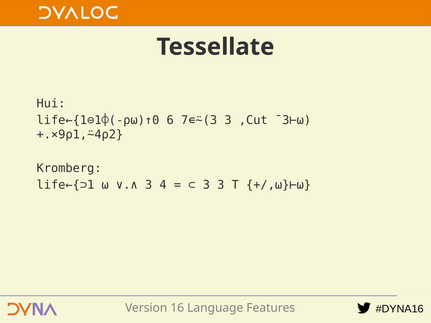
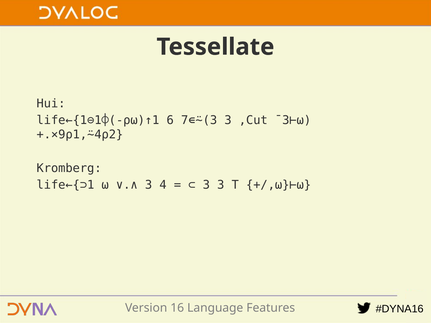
life←{1⊖1⌽(-⍴⍵)↑0: life←{1⊖1⌽(-⍴⍵)↑0 -> life←{1⊖1⌽(-⍴⍵)↑1 (98, 120)
